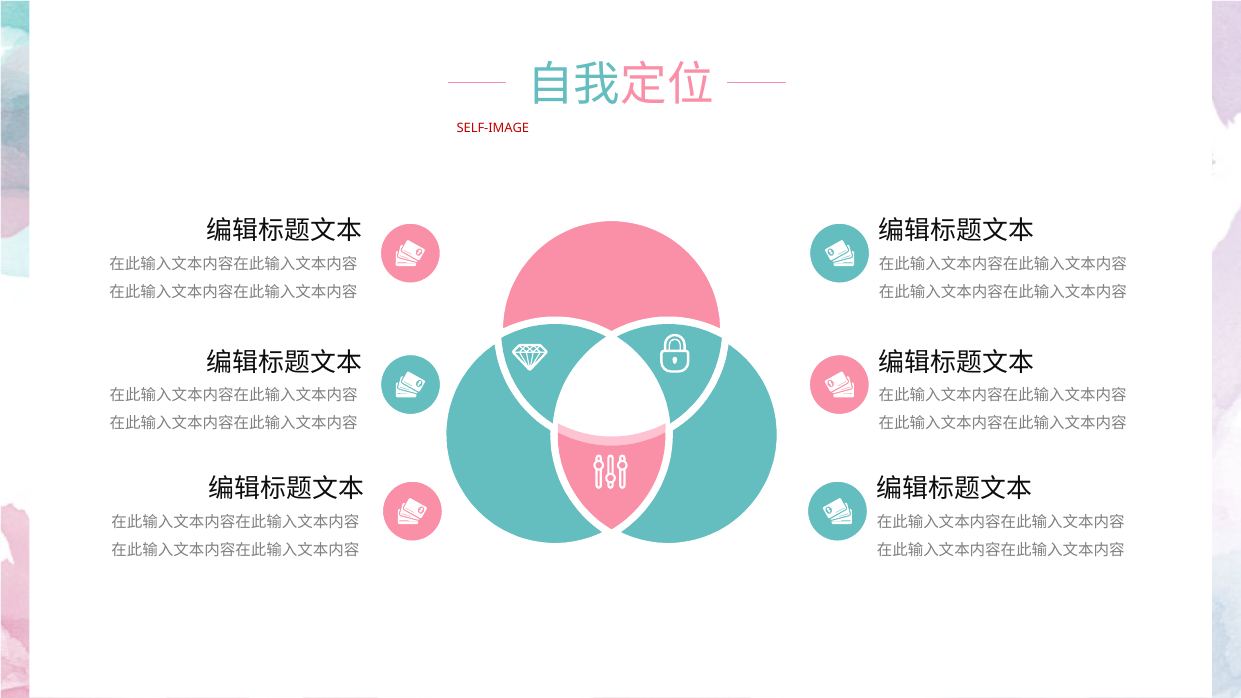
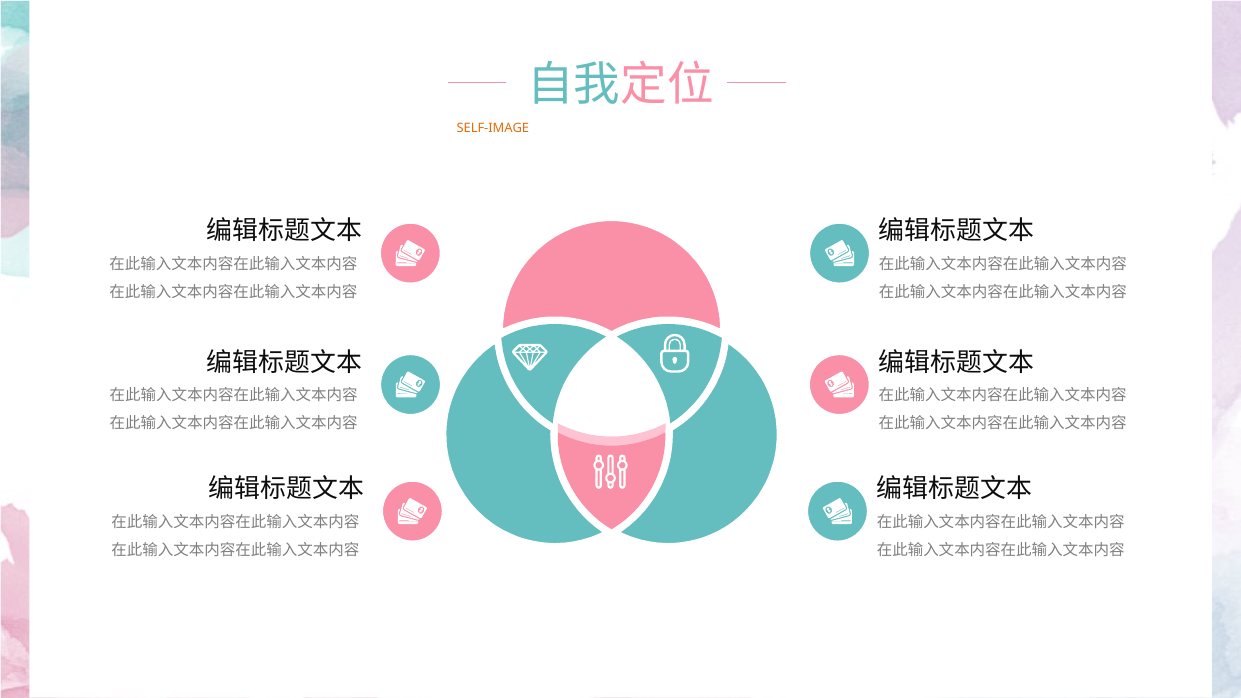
SELF-IMAGE colour: red -> orange (493, 128)
